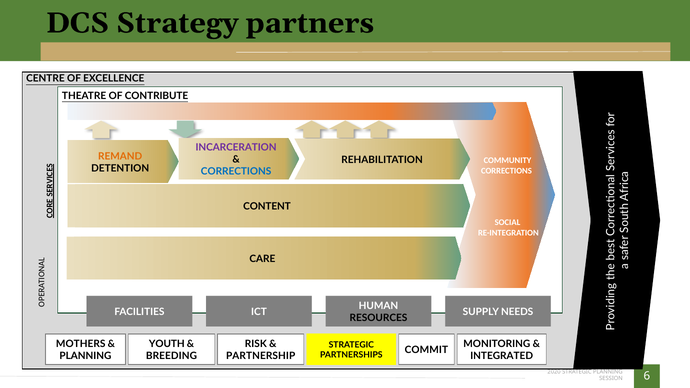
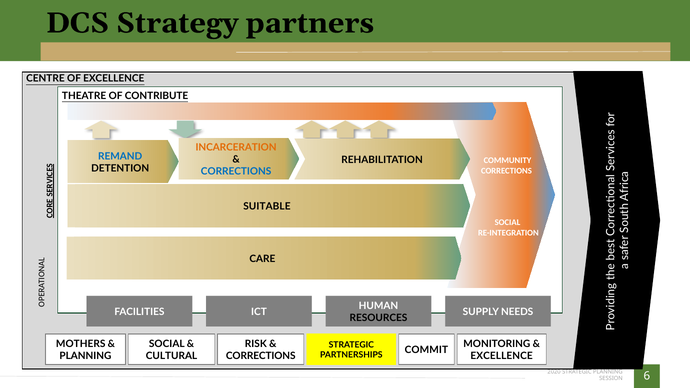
INCARCERATION colour: purple -> orange (236, 147)
REMAND colour: orange -> blue (120, 156)
CONTENT: CONTENT -> SUITABLE (267, 207)
YOUTH: YOUTH -> SOCIAL (167, 344)
BREEDING: BREEDING -> CULTURAL (171, 356)
PARTNERSHIP: PARTNERSHIP -> CORRECTIONS (261, 356)
INTEGRATED: INTEGRATED -> EXCELLENCE (502, 356)
